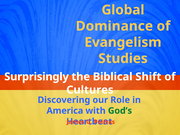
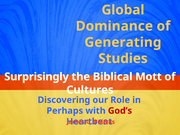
Evangelism: Evangelism -> Generating (123, 42)
Shift: Shift -> Mott (148, 77)
America: America -> Perhaps (65, 111)
God’s colour: green -> red (120, 111)
